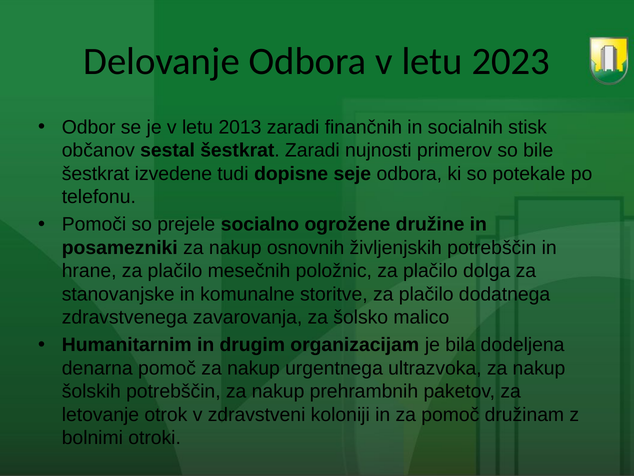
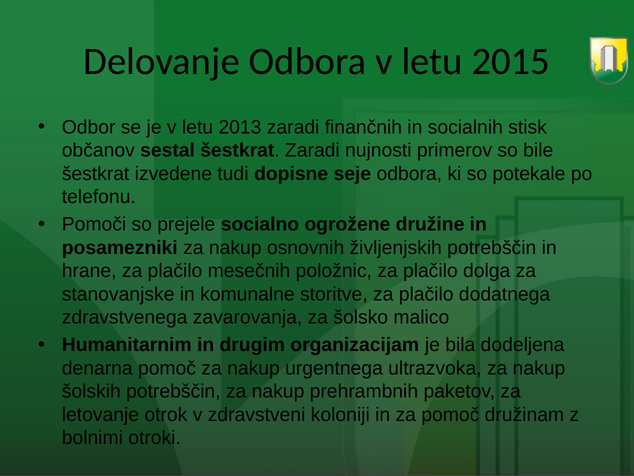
2023: 2023 -> 2015 (511, 61)
